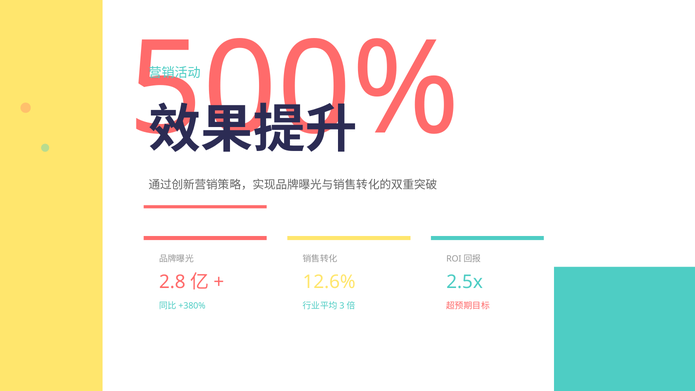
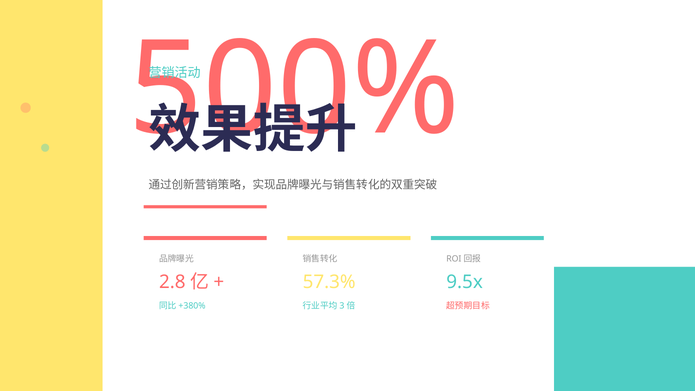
12.6%: 12.6% -> 57.3% (329, 282)
2.5x: 2.5x -> 9.5x (465, 282)
